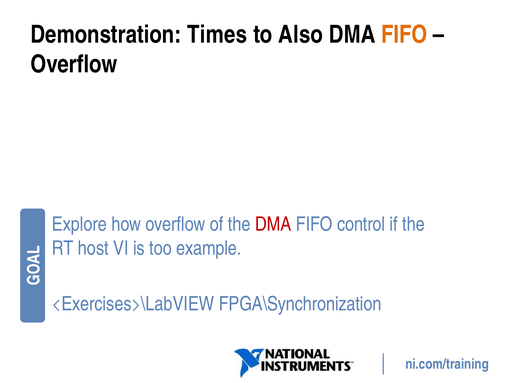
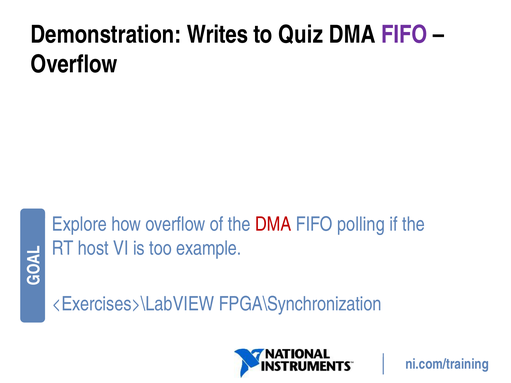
Times: Times -> Writes (217, 35)
Also: Also -> Quiz (301, 35)
FIFO colour: orange -> purple (404, 35)
control: control -> polling (361, 225)
